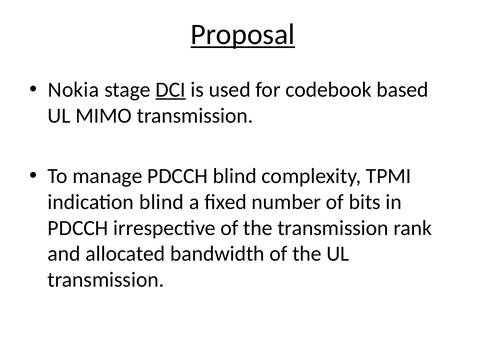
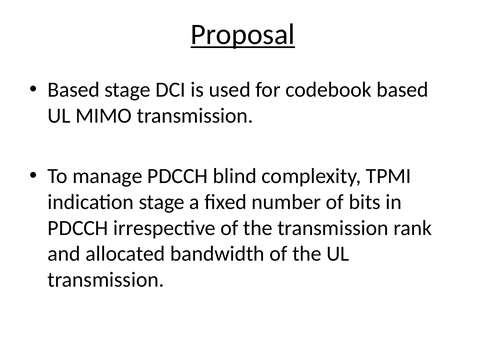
Nokia: Nokia -> Based (74, 90)
DCI underline: present -> none (171, 90)
indication blind: blind -> stage (162, 202)
